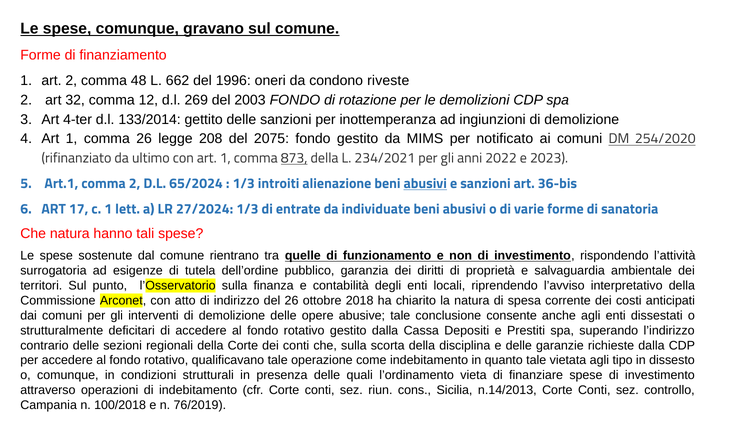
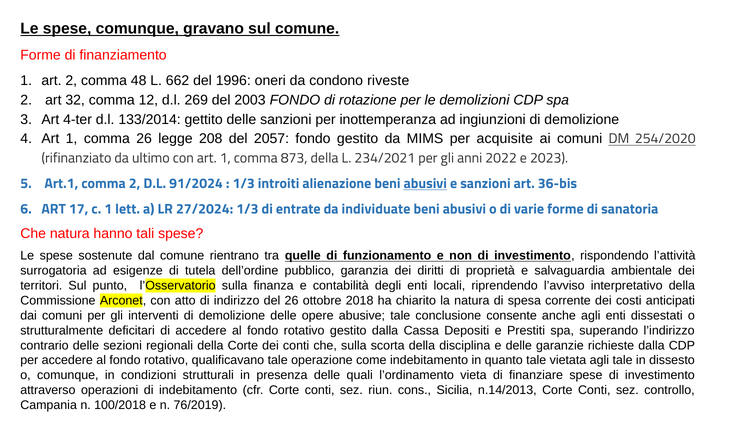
2075: 2075 -> 2057 (272, 139)
notificato: notificato -> acquisite (505, 139)
873 underline: present -> none (294, 158)
65/2024: 65/2024 -> 91/2024 (196, 184)
agli tipo: tipo -> tale (623, 360)
